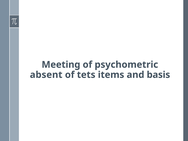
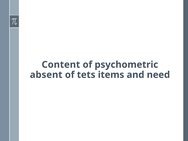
Meeting: Meeting -> Content (61, 65)
basis: basis -> need (158, 75)
